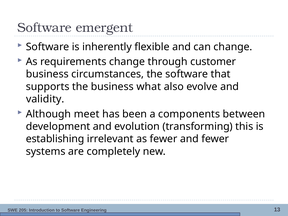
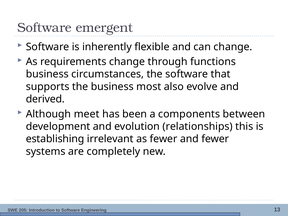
customer: customer -> functions (213, 62)
what: what -> most (149, 87)
validity: validity -> derived (45, 99)
transforming: transforming -> relationships (198, 126)
